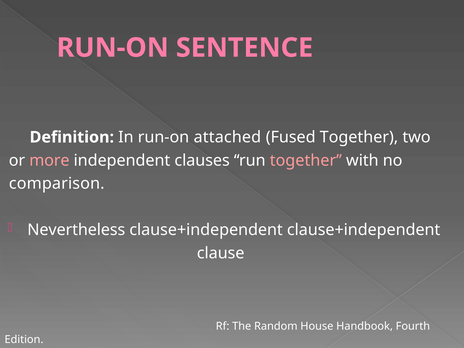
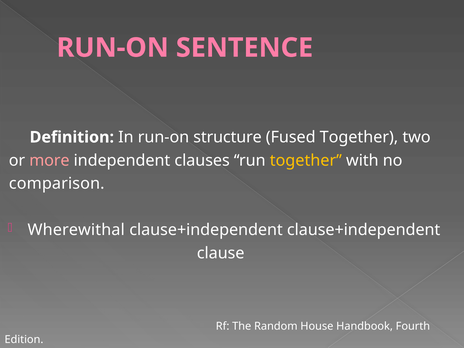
attached: attached -> structure (228, 137)
together colour: pink -> yellow (306, 160)
Nevertheless: Nevertheless -> Wherewithal (76, 230)
